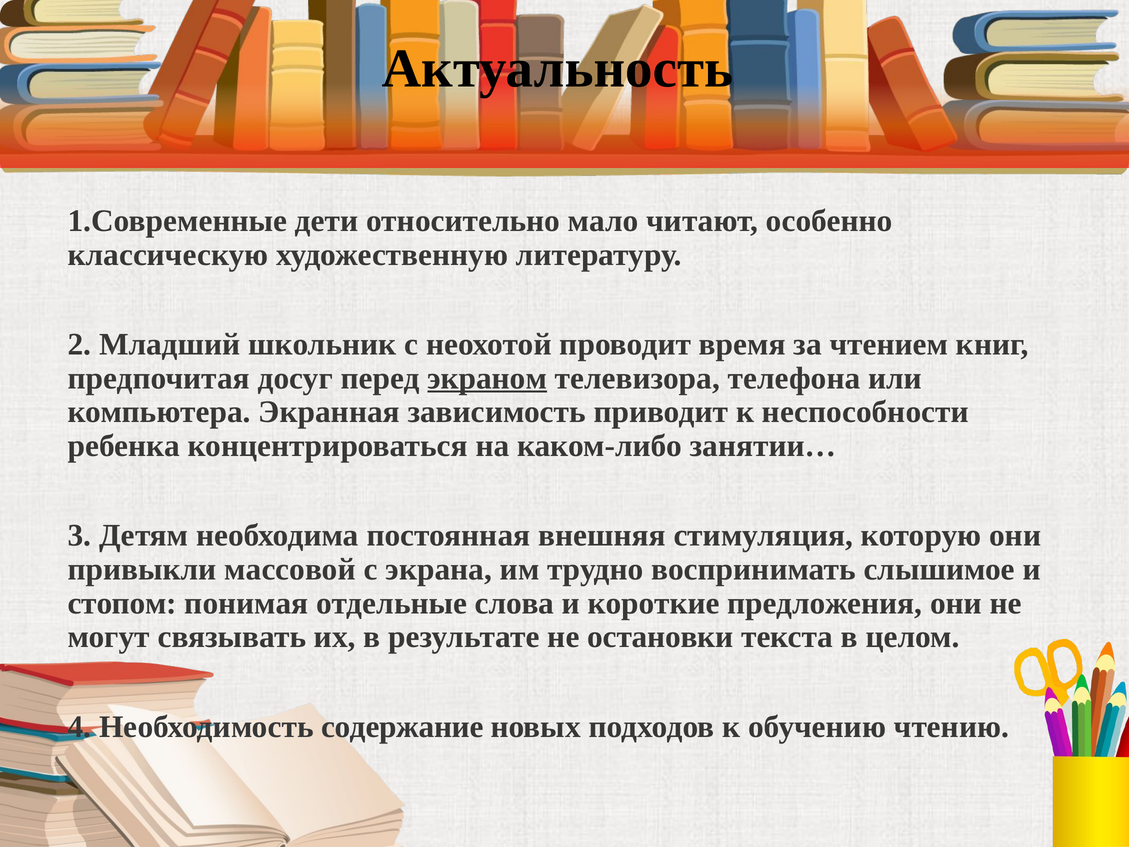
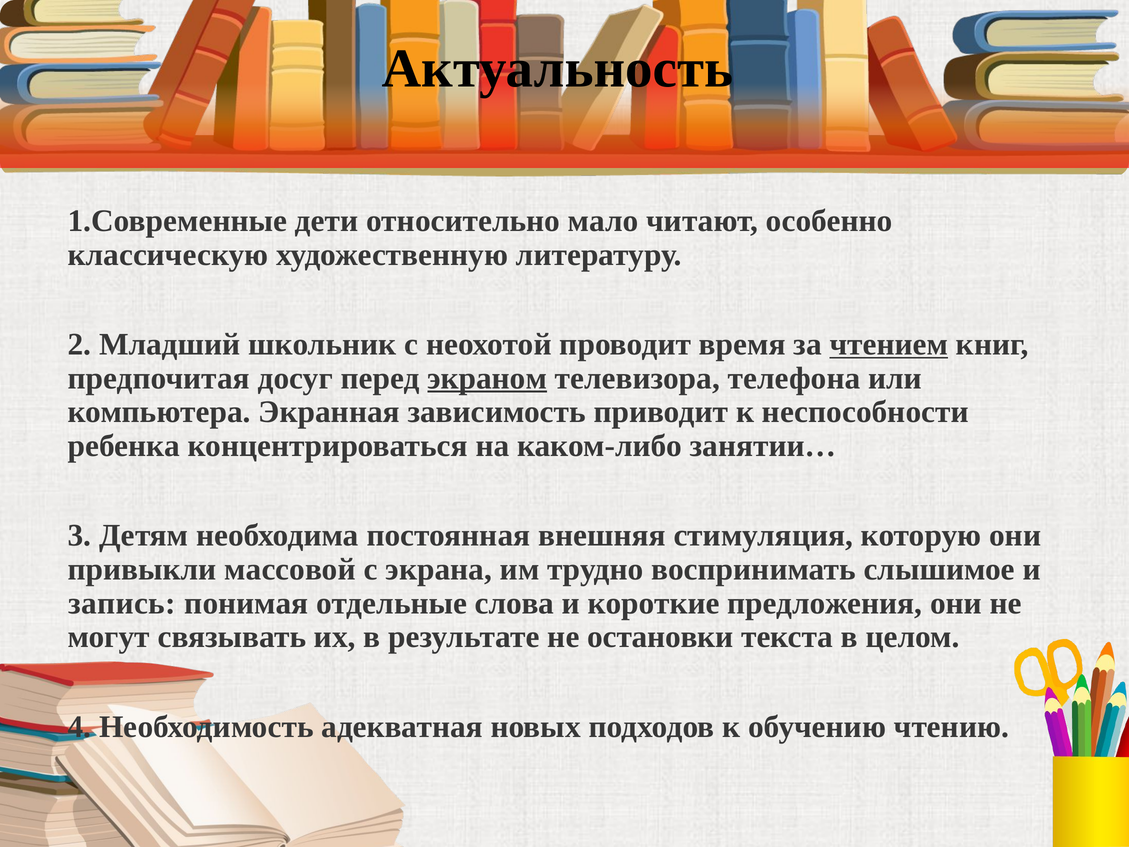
чтением underline: none -> present (889, 344)
стопом: стопом -> запись (122, 603)
содержание: содержание -> адекватная (402, 727)
